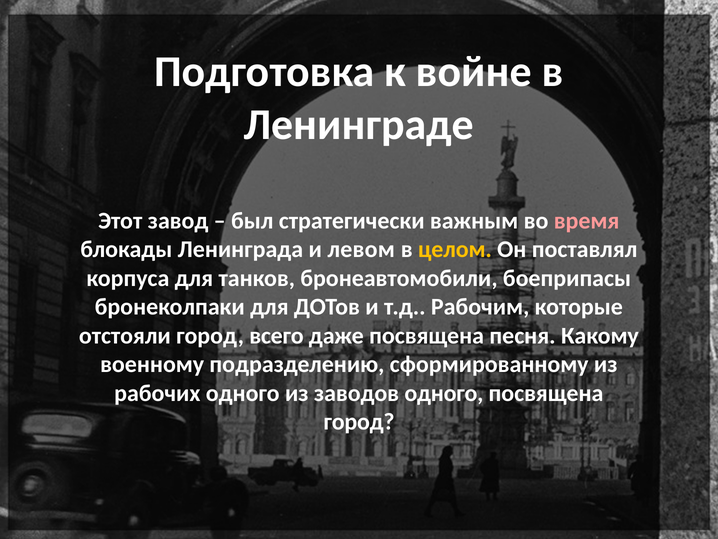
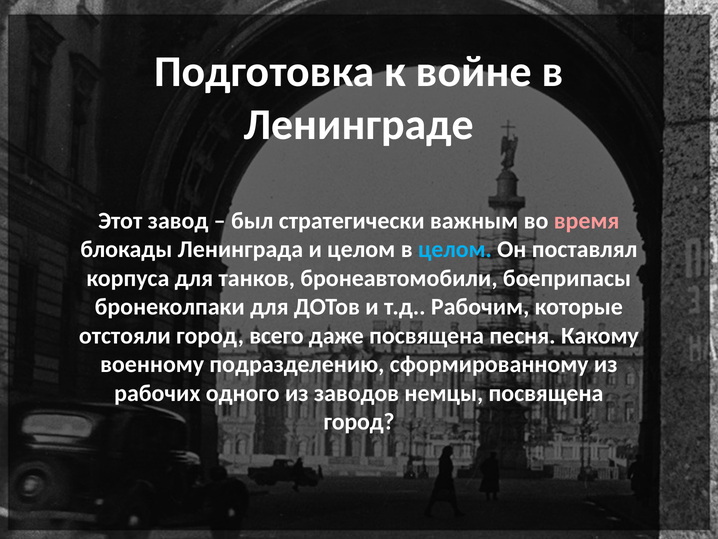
и левом: левом -> целом (361, 249)
целом colour: yellow -> light blue (455, 249)
заводов одного: одного -> немцы (444, 393)
